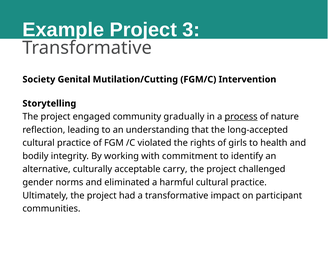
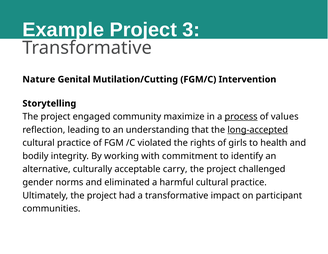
Society: Society -> Nature (39, 79)
gradually: gradually -> maximize (184, 116)
nature: nature -> values (285, 116)
long-accepted underline: none -> present (258, 130)
